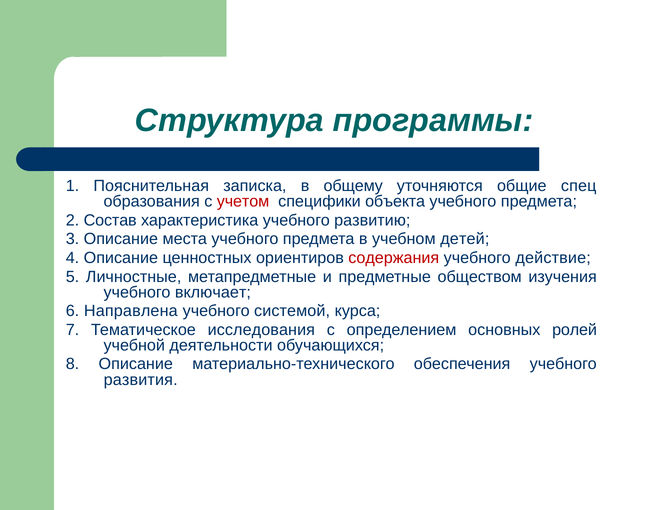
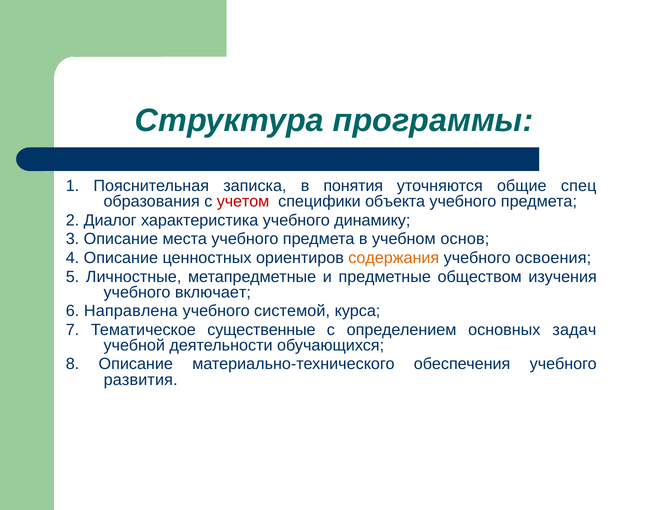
общему: общему -> понятия (353, 186)
Состав: Состав -> Диалог (110, 220)
развитию: развитию -> динамику (372, 220)
детей: детей -> основ (465, 239)
содержания colour: red -> orange (394, 258)
действие: действие -> освоения (553, 258)
исследования: исследования -> существенные (261, 329)
ролей: ролей -> задач (574, 329)
